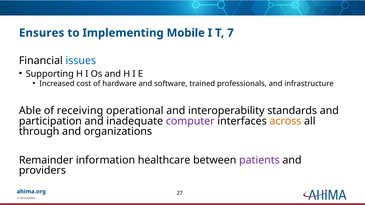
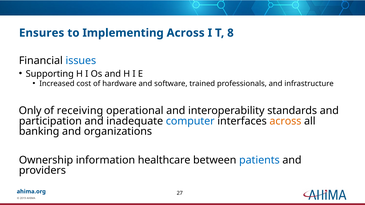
Implementing Mobile: Mobile -> Across (186, 33)
7: 7 -> 8 (230, 33)
Able: Able -> Only (30, 111)
computer colour: purple -> blue (190, 121)
through: through -> banking (39, 132)
Remainder: Remainder -> Ownership (46, 160)
patients colour: purple -> blue (259, 160)
